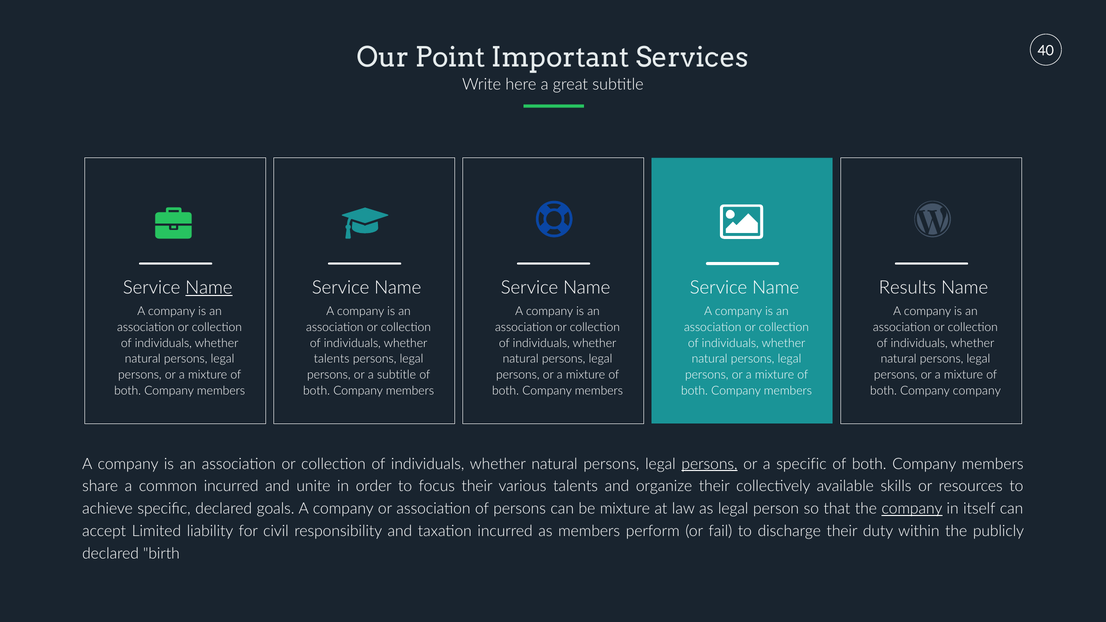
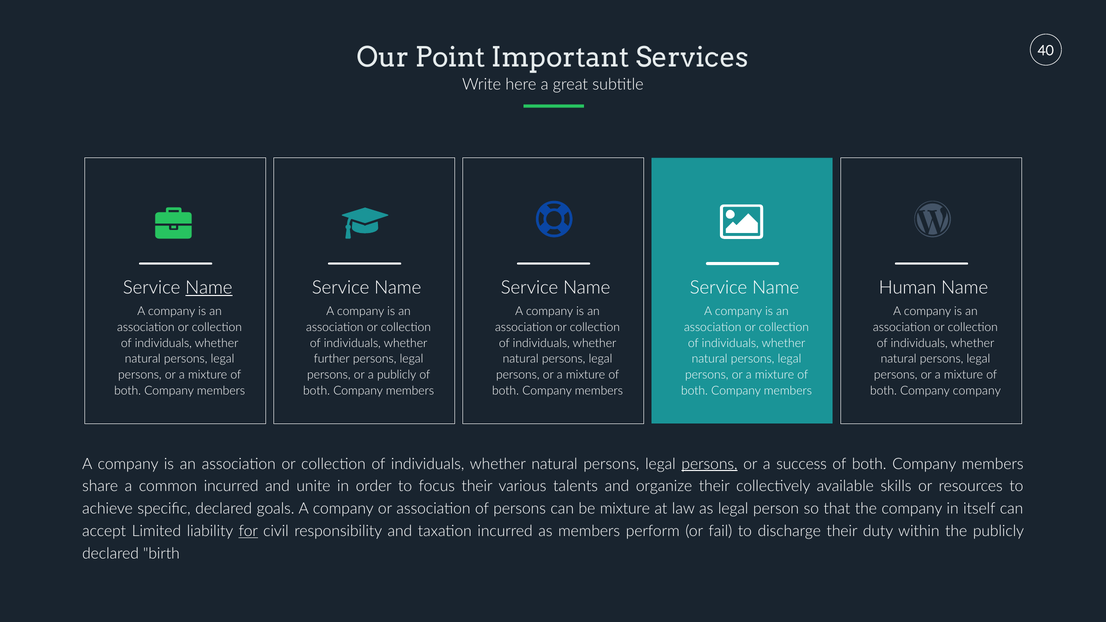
Results: Results -> Human (908, 288)
talents: talents -> further (332, 359)
a subtitle: subtitle -> publicly (397, 375)
a specific: specific -> success (802, 464)
company underline: present -> none (912, 509)
for underline: none -> present (248, 531)
